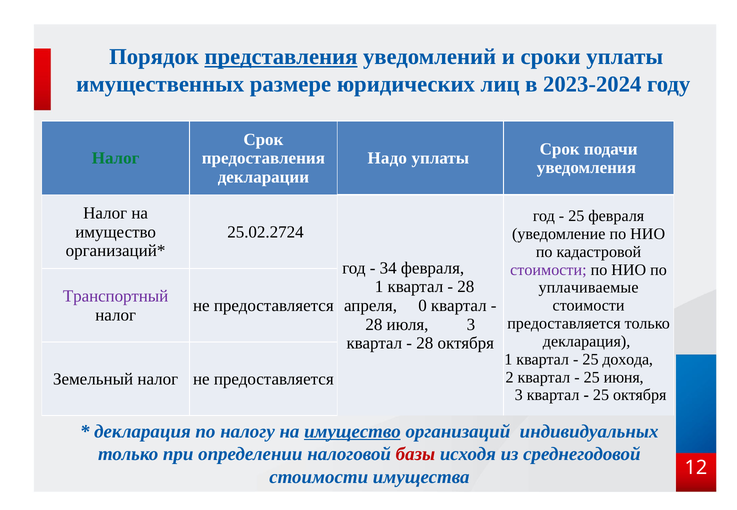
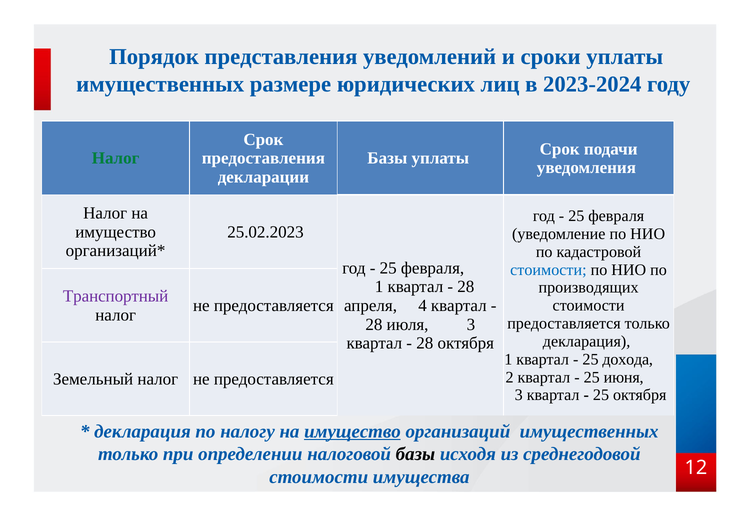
представления underline: present -> none (281, 57)
Надо: Надо -> Базы (387, 158)
25.02.2724: 25.02.2724 -> 25.02.2023 (265, 232)
34: 34 -> 25 (388, 268)
стоимости colour: purple -> blue (548, 270)
уплачиваемые: уплачиваемые -> производящих (589, 288)
0: 0 -> 4 (423, 306)
организаций индивидуальных: индивидуальных -> имущественных (589, 432)
базы colour: red -> black (415, 454)
